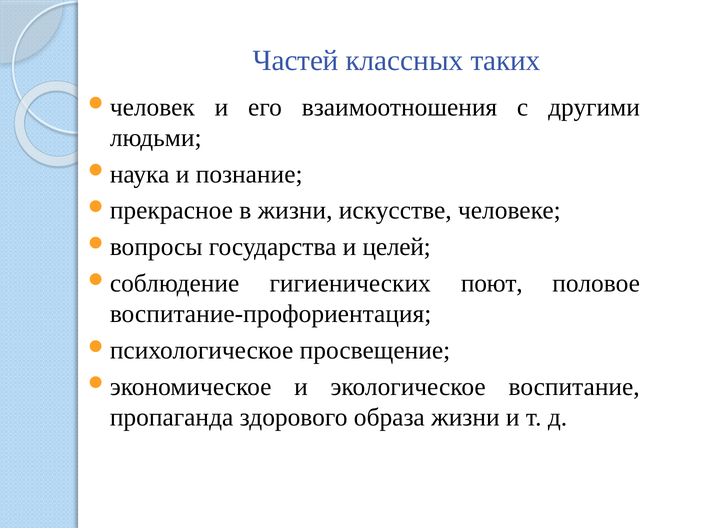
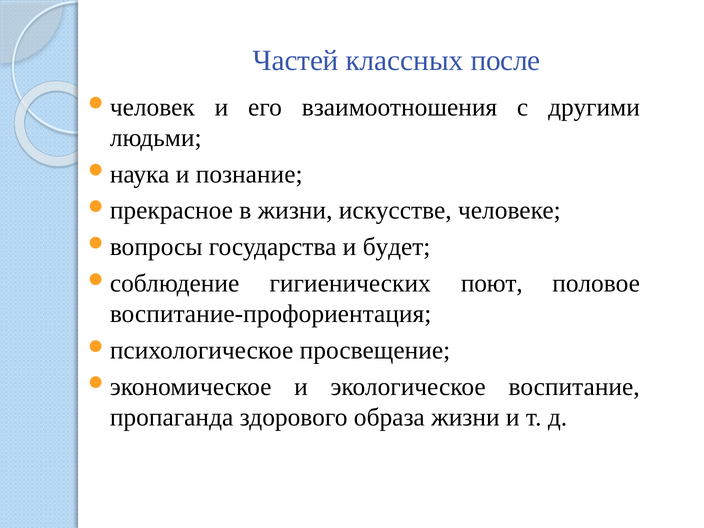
таких: таких -> после (506, 61)
целей: целей -> будет (397, 247)
